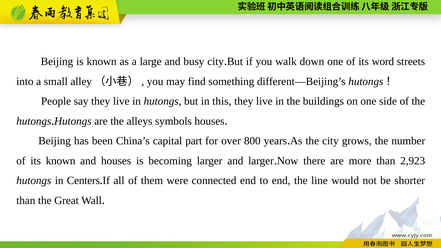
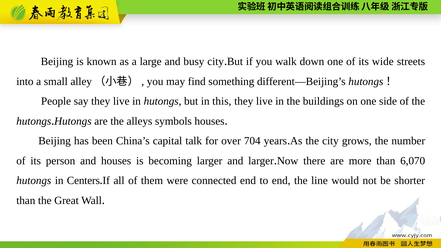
word: word -> wide (383, 62)
part: part -> talk (194, 141)
800: 800 -> 704 (252, 141)
its known: known -> person (61, 161)
2,923: 2,923 -> 6,070 (413, 161)
